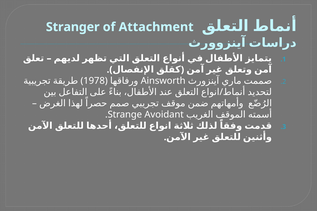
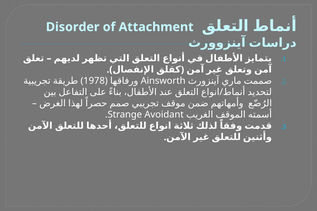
Stranger: Stranger -> Disorder (73, 27)
